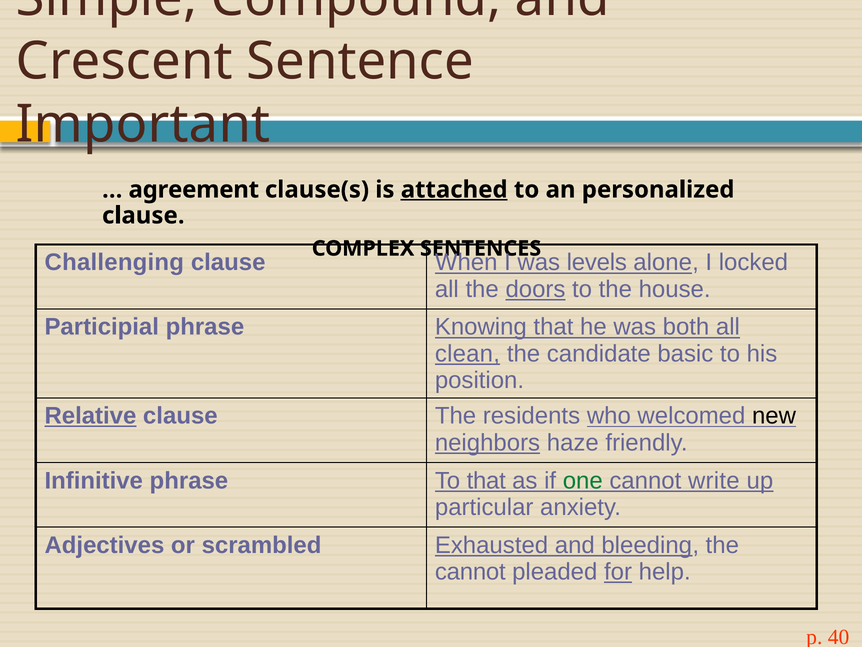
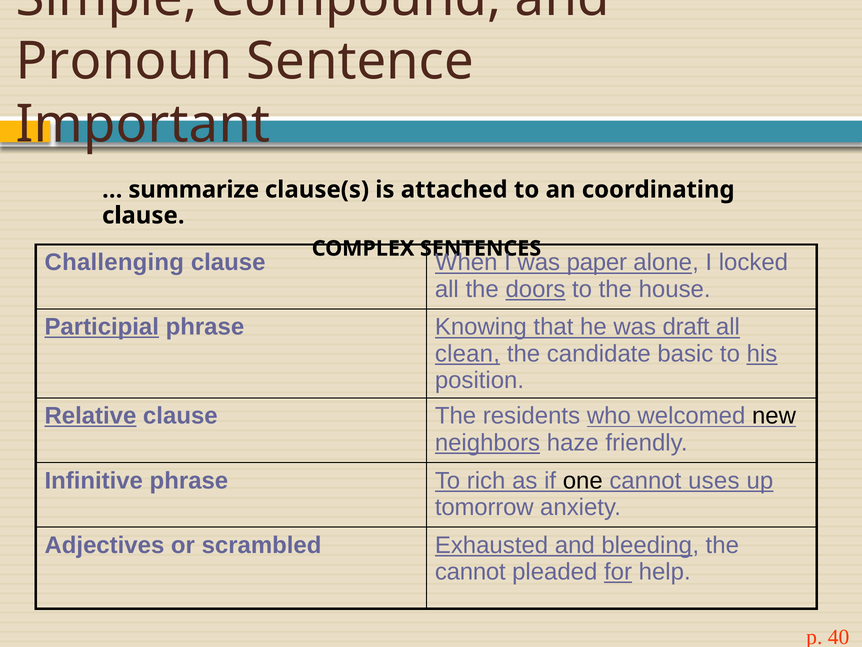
Crescent: Crescent -> Pronoun (124, 61)
agreement: agreement -> summarize (194, 190)
attached underline: present -> none (454, 190)
personalized: personalized -> coordinating (658, 190)
levels: levels -> paper (597, 262)
Participial underline: none -> present (102, 327)
both: both -> draft (686, 327)
his underline: none -> present (762, 354)
To that: that -> rich (486, 480)
one colour: green -> black (583, 480)
write: write -> uses (714, 480)
particular: particular -> tomorrow (484, 507)
